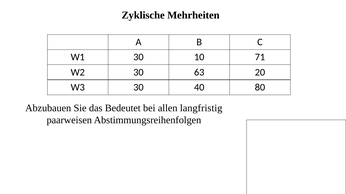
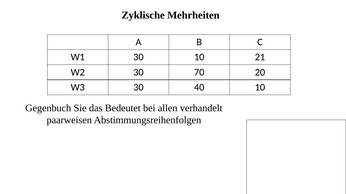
71: 71 -> 21 (260, 57)
63: 63 -> 70 (199, 72)
40 80: 80 -> 10 (260, 88)
Abzubauen: Abzubauen -> Gegenbuch (48, 108)
langfristig: langfristig -> verhandelt (201, 108)
